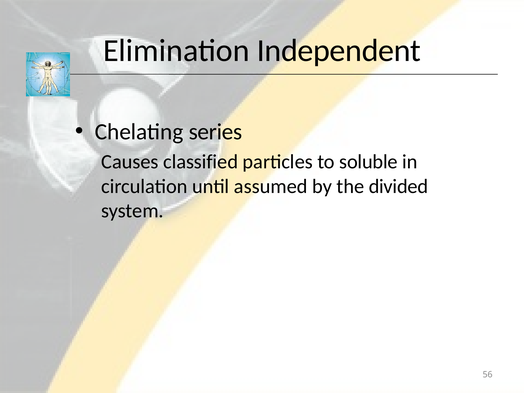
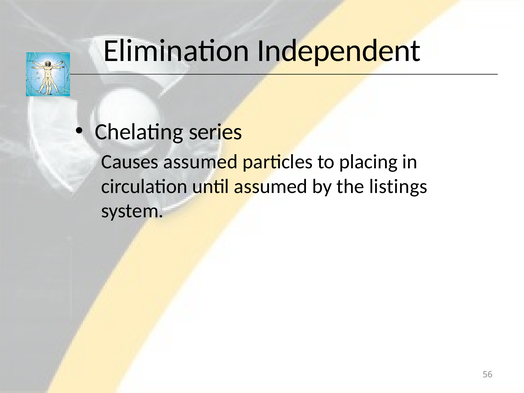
Causes classified: classified -> assumed (201, 162)
soluble: soluble -> placing (368, 162)
divided: divided -> listings (398, 186)
